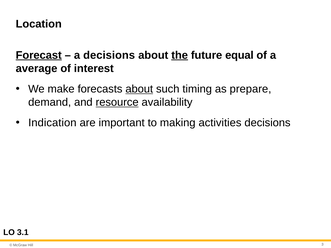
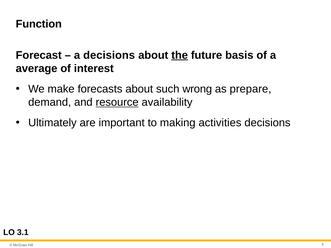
Location: Location -> Function (39, 24)
Forecast underline: present -> none (39, 55)
equal: equal -> basis (239, 55)
about underline: present -> none (139, 89)
timing: timing -> wrong (197, 89)
Indication: Indication -> Ultimately (52, 123)
